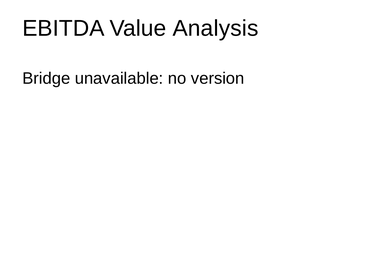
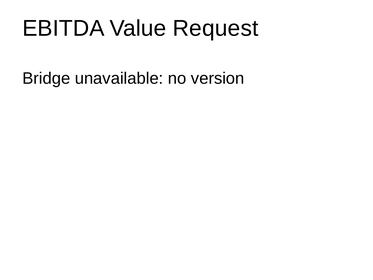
Analysis: Analysis -> Request (216, 28)
